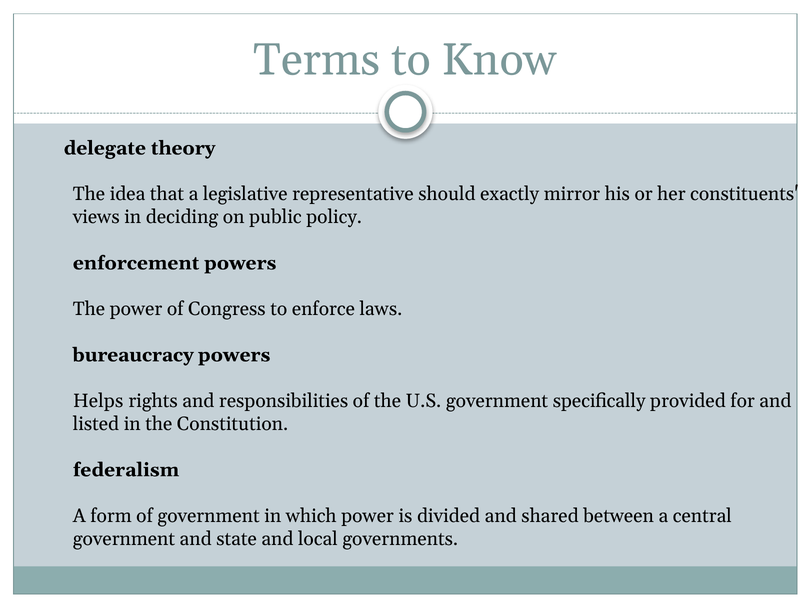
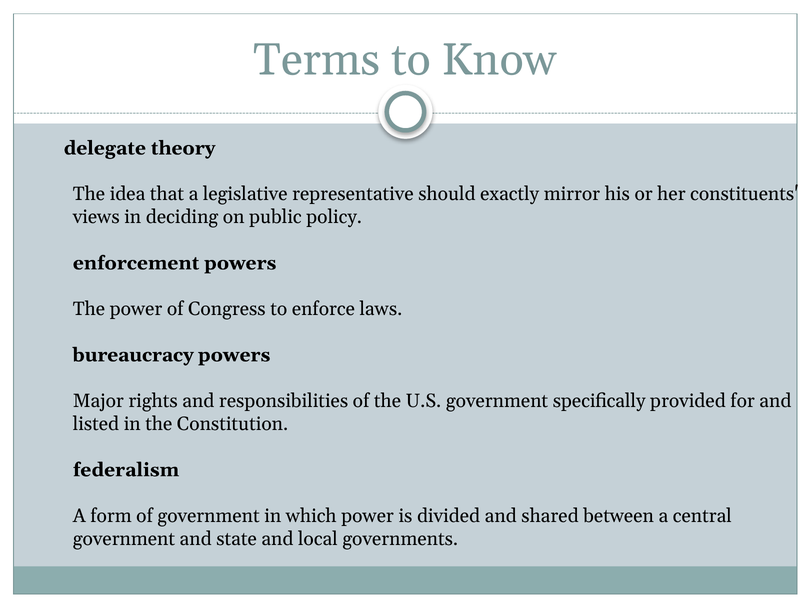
Helps: Helps -> Major (98, 401)
